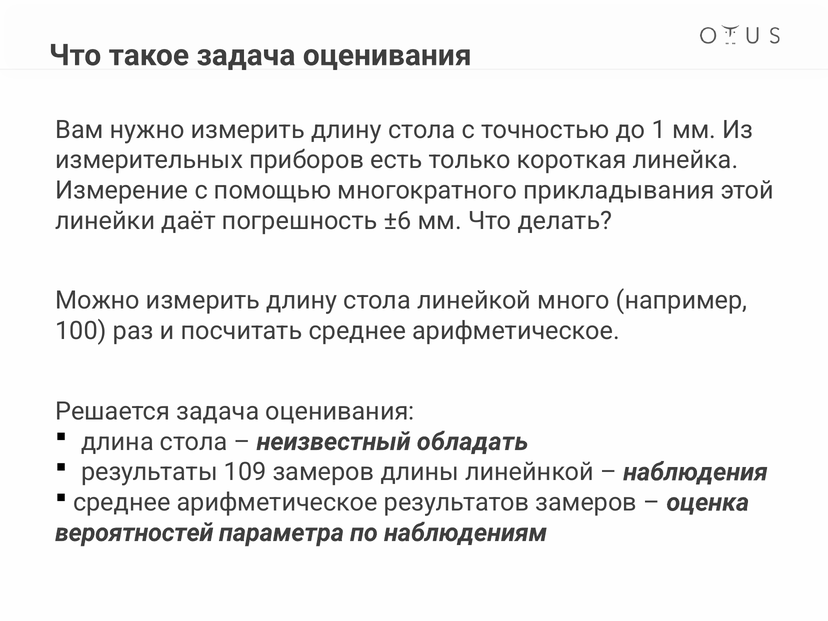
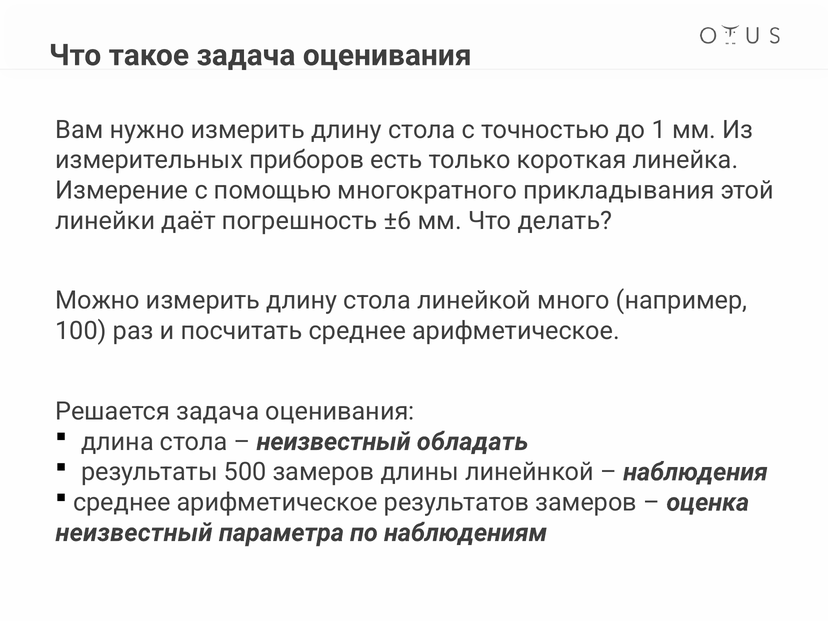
109: 109 -> 500 (245, 472)
вероятностей: вероятностей -> неизвестный (134, 533)
